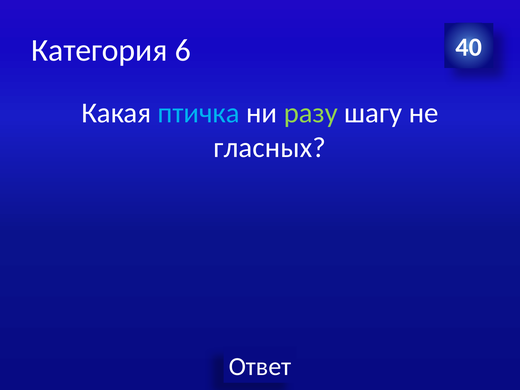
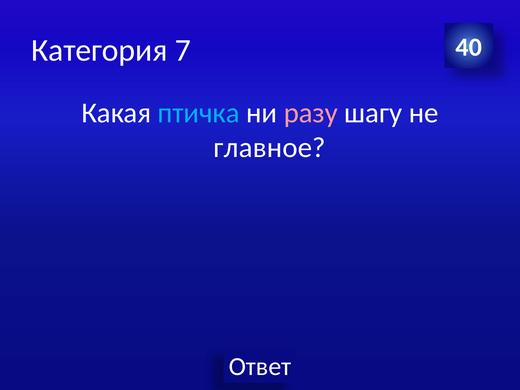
6: 6 -> 7 (183, 50)
разу colour: light green -> pink (311, 113)
гласных: гласных -> главное (270, 148)
